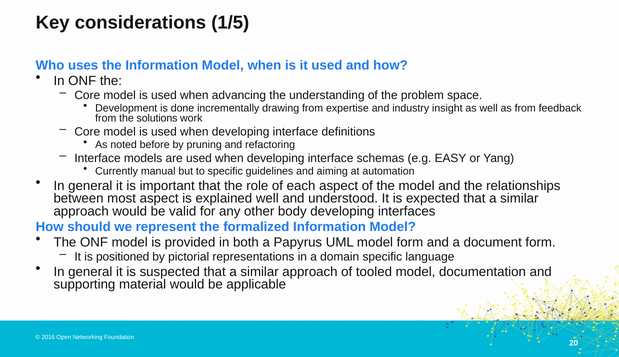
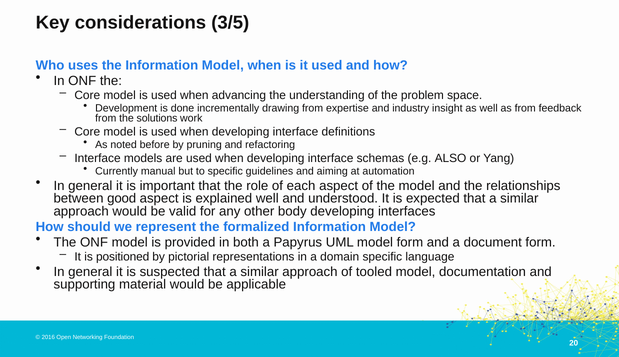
1/5: 1/5 -> 3/5 (230, 23)
EASY: EASY -> ALSO (450, 158)
most: most -> good (122, 199)
